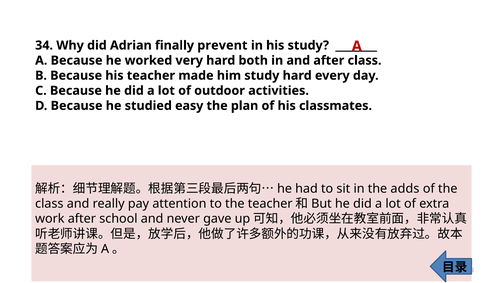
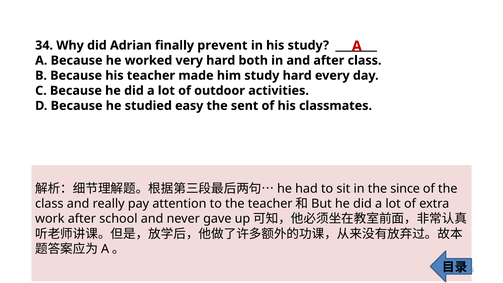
plan: plan -> sent (245, 106)
adds: adds -> since (405, 189)
